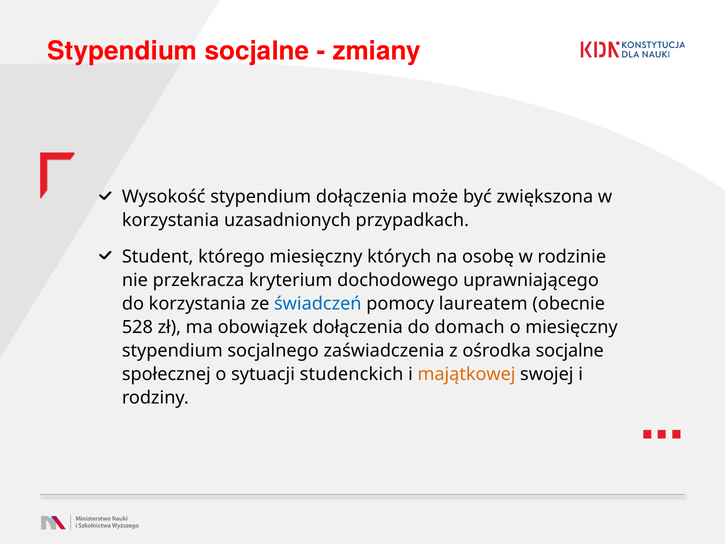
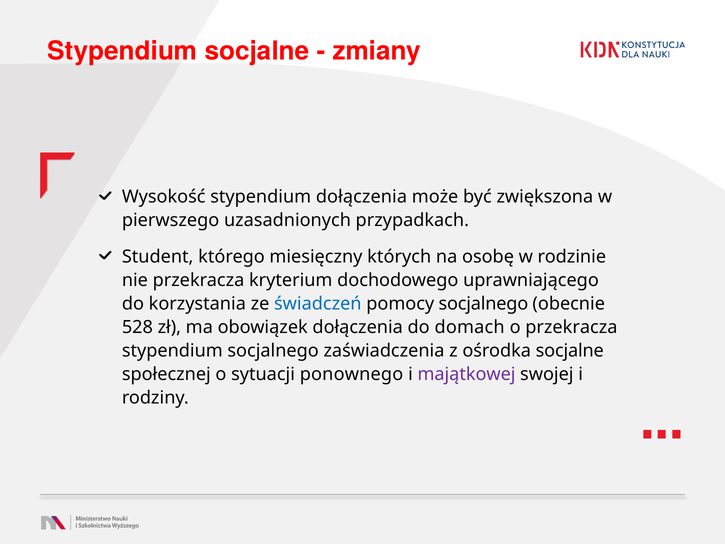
korzystania: korzystania -> pierwszego (171, 220)
pomocy laureatem: laureatem -> socjalnego (483, 303)
o miesięczny: miesięczny -> przekracza (571, 327)
studenckich: studenckich -> ponownego (352, 374)
majątkowej colour: orange -> purple (467, 374)
